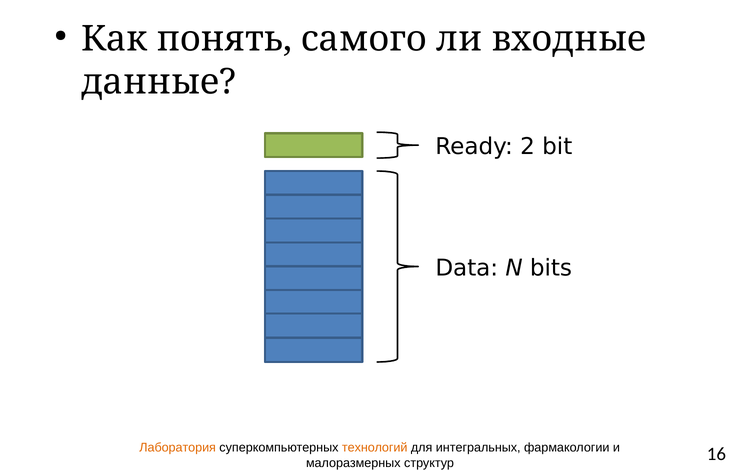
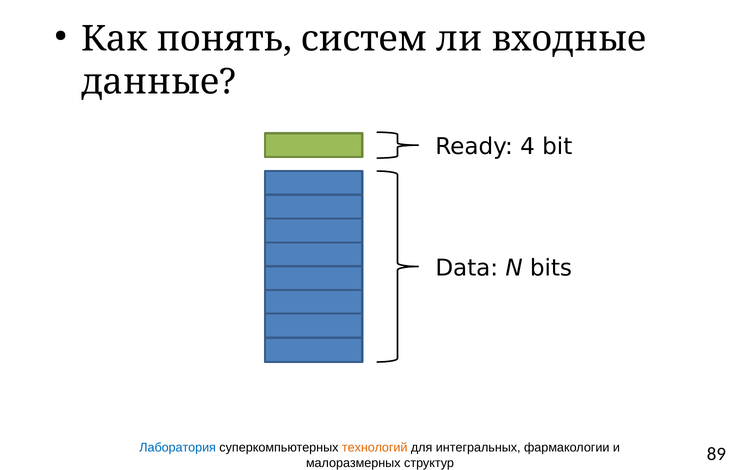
самого: самого -> систем (364, 39)
2: 2 -> 4 (528, 147)
Лаборатория colour: orange -> blue (178, 448)
16: 16 -> 89 (716, 454)
